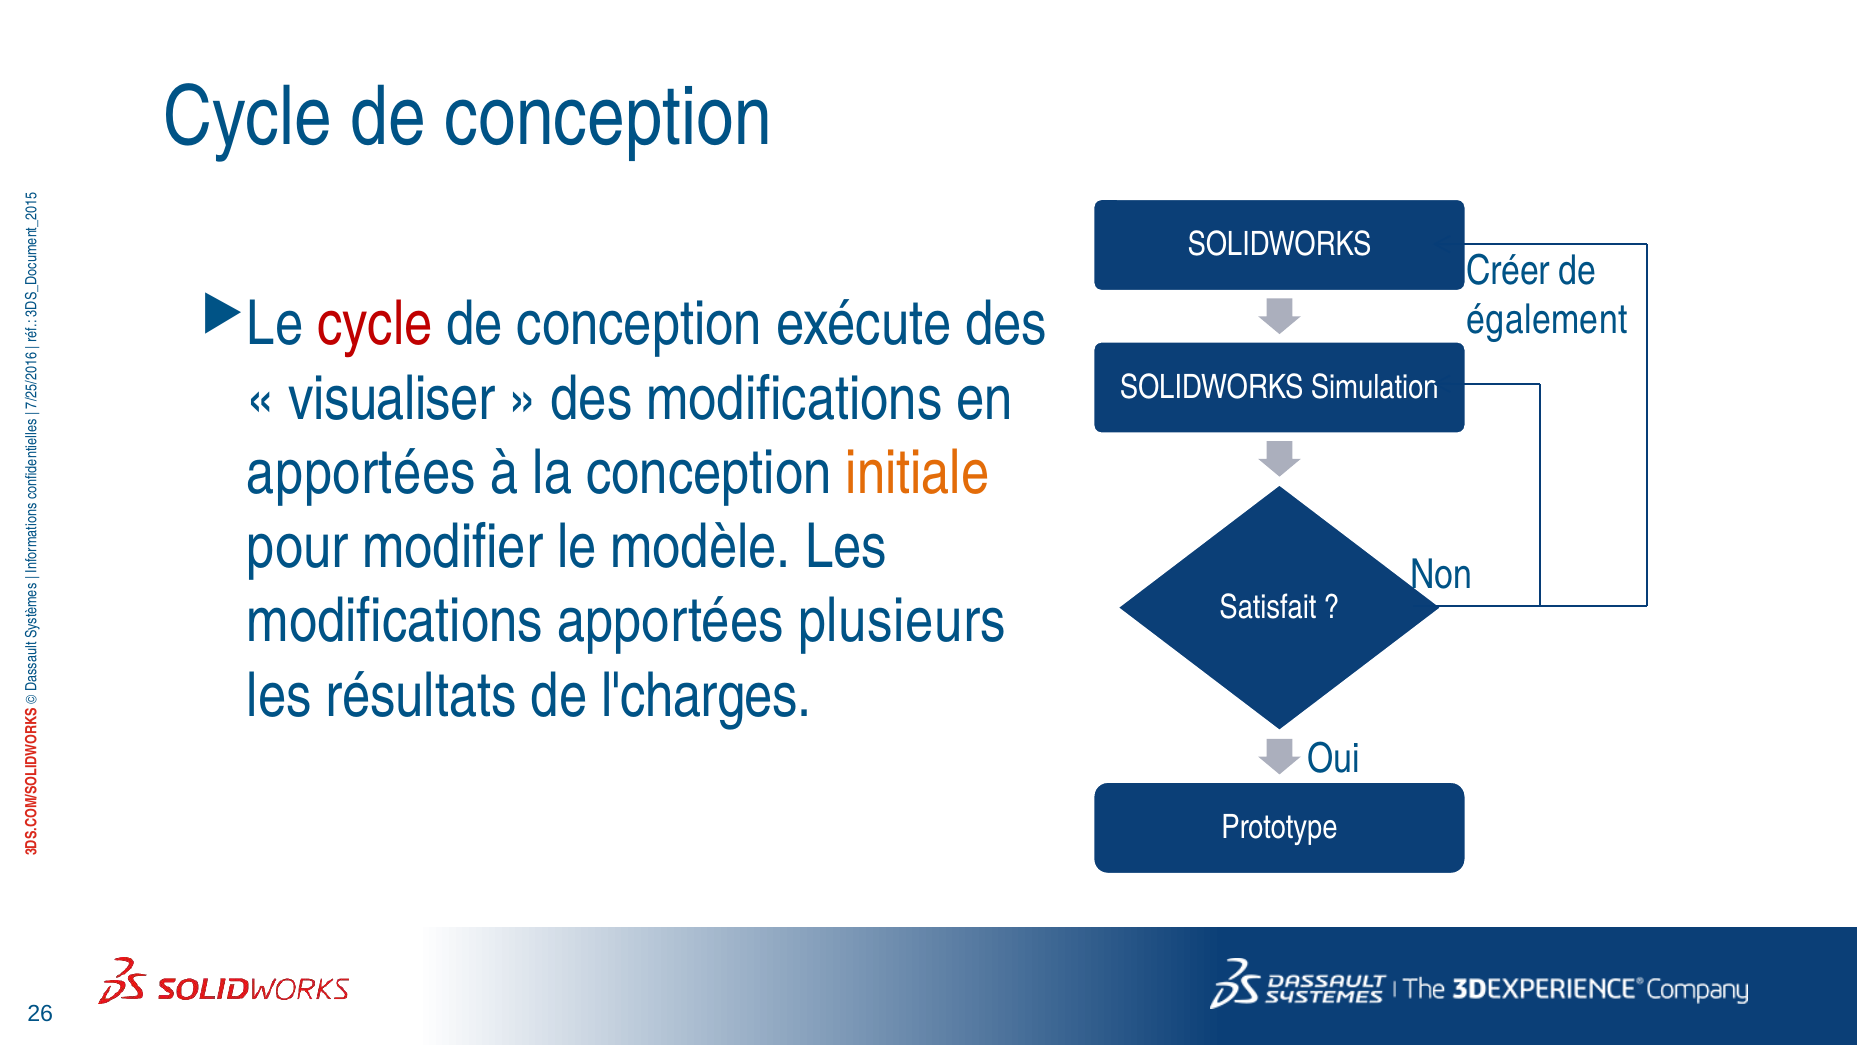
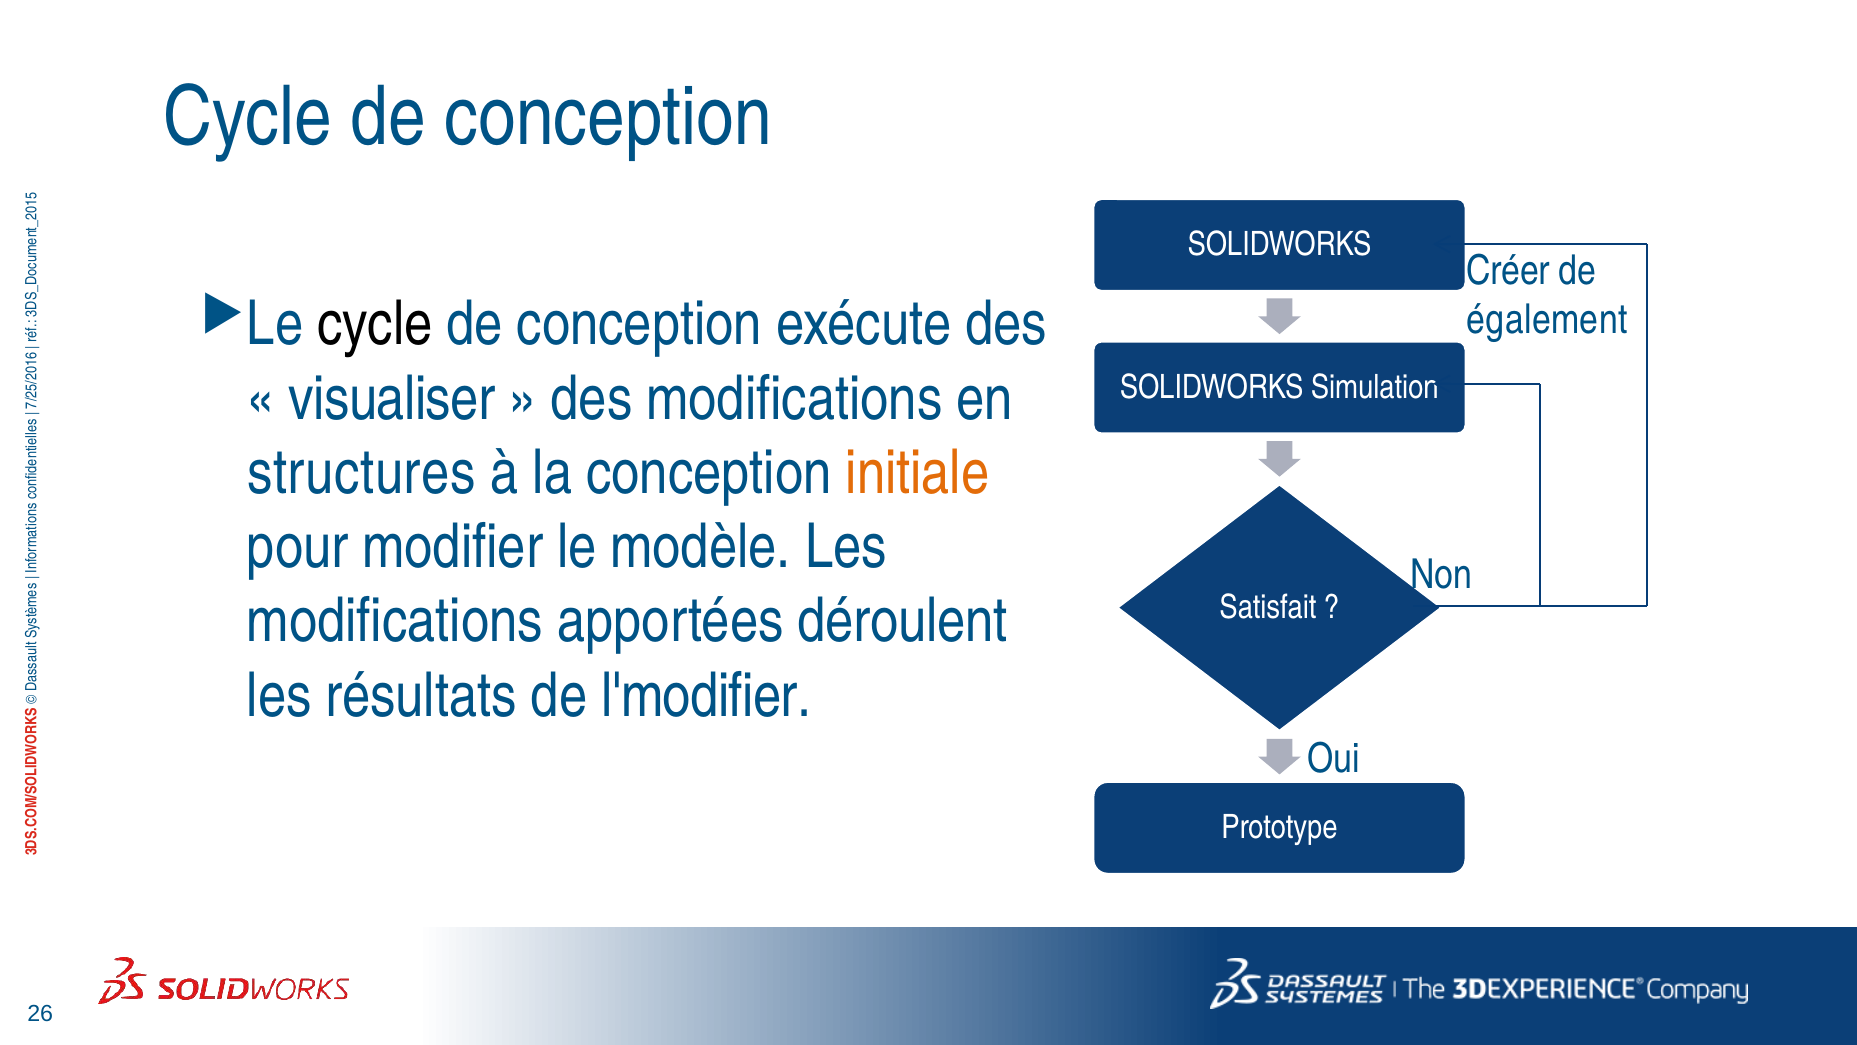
cycle colour: red -> black (375, 324)
apportées: apportées -> structures (361, 473)
plusieurs: plusieurs -> déroulent (903, 621)
l'charges: l'charges -> l'modifier (706, 696)
